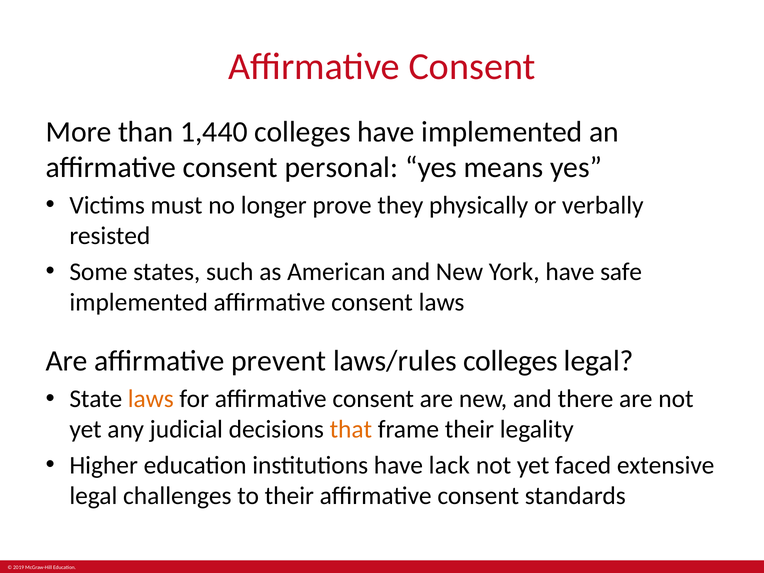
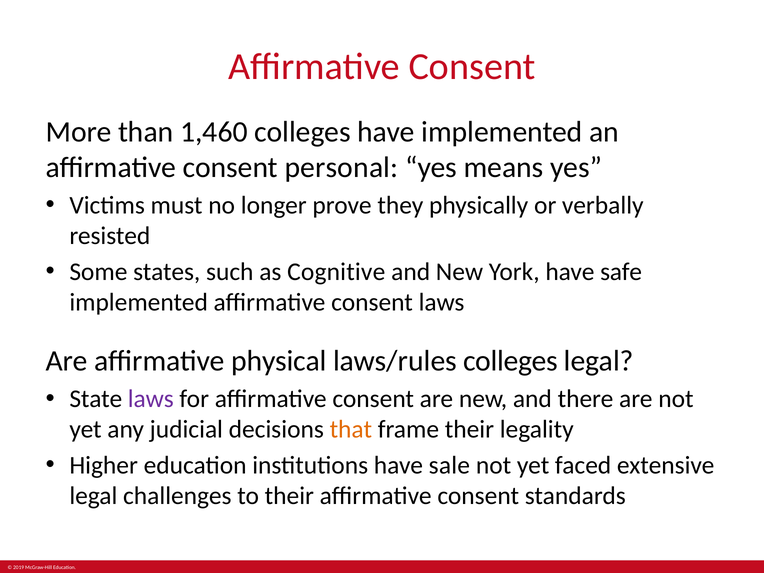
1,440: 1,440 -> 1,460 (214, 132)
American: American -> Cognitive (336, 272)
prevent: prevent -> physical (279, 361)
laws colour: orange -> purple (151, 399)
lack: lack -> sale (449, 465)
